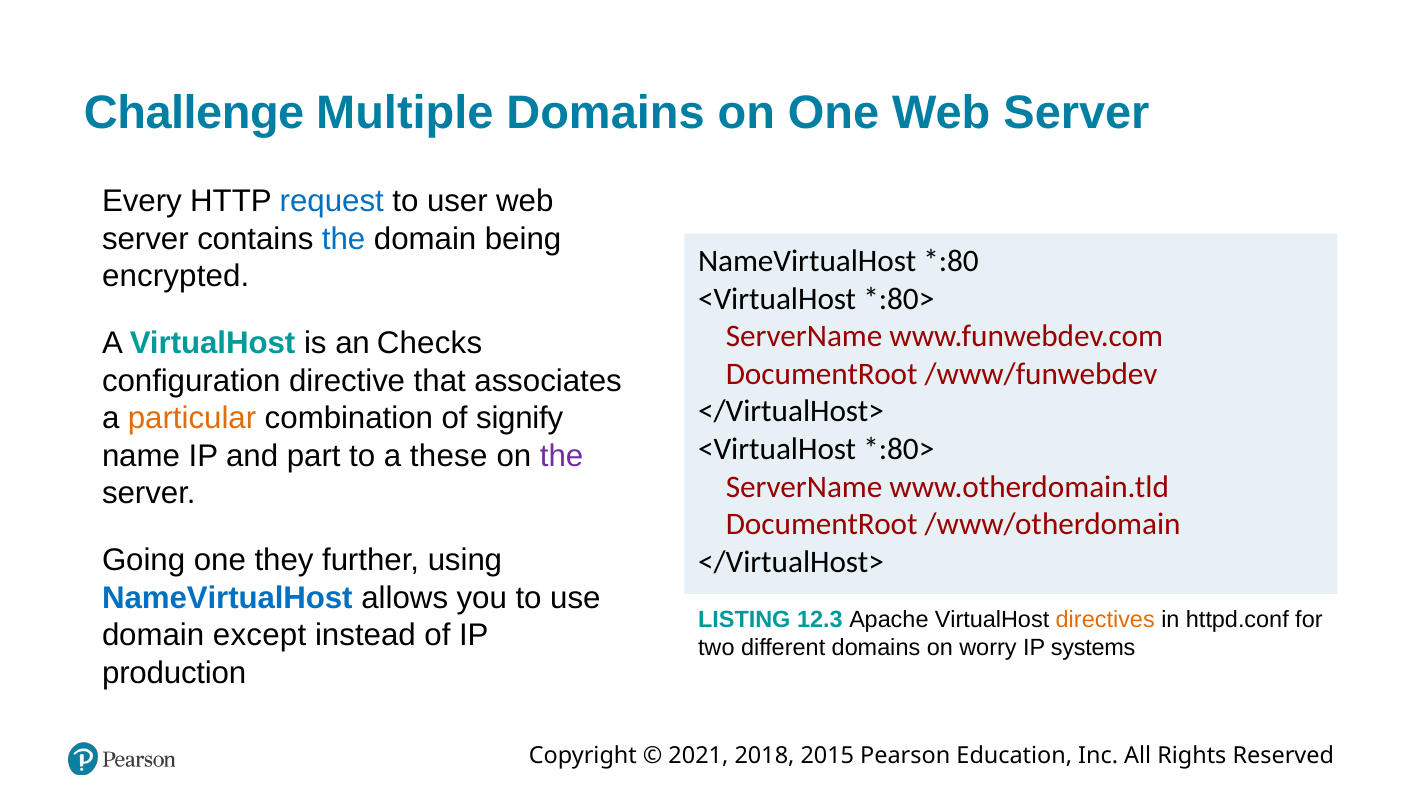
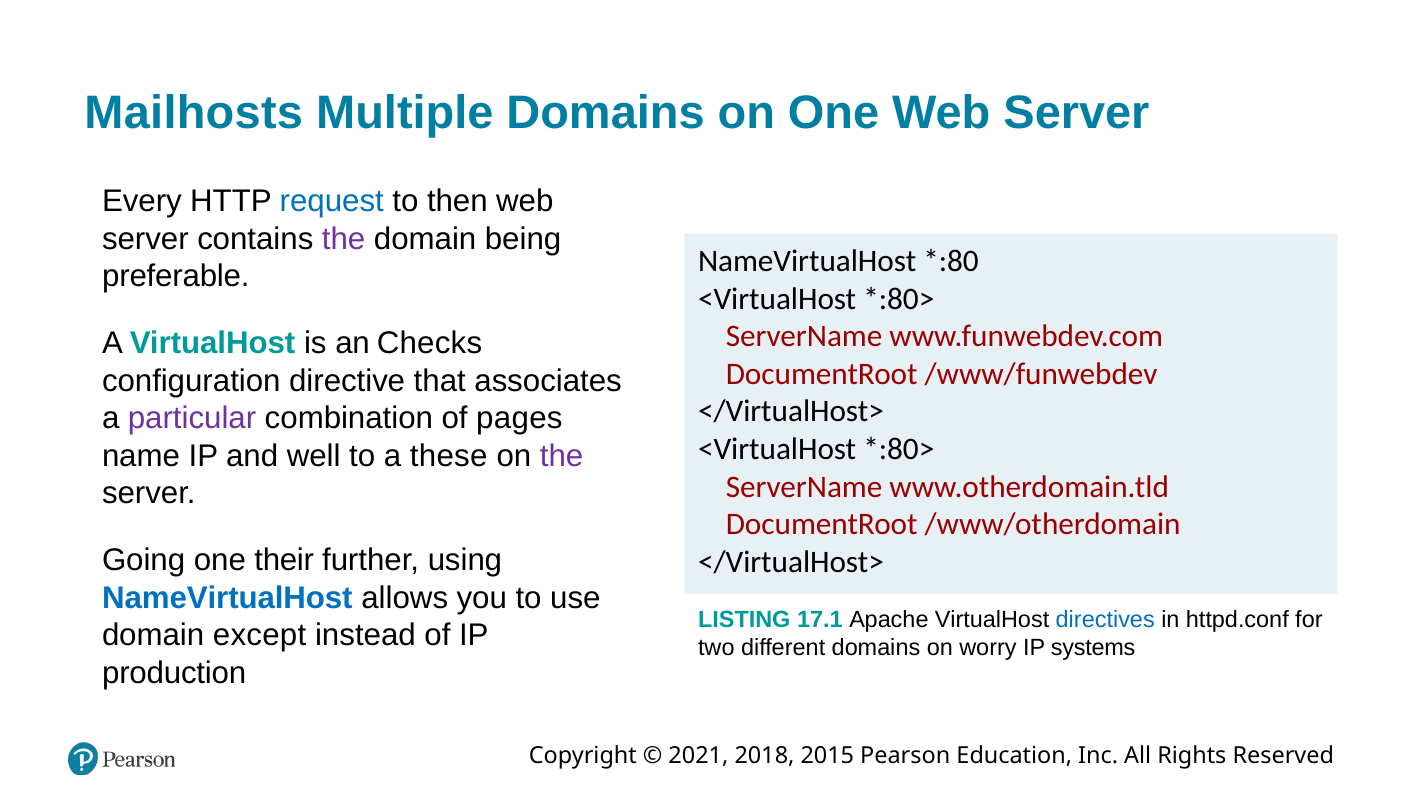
Challenge: Challenge -> Mailhosts (194, 113)
user: user -> then (457, 201)
the colour: blue -> purple (344, 239)
encrypted: encrypted -> preferable (176, 277)
particular colour: orange -> purple (192, 418)
signify: signify -> pages (519, 418)
part: part -> well (314, 456)
they: they -> their (284, 560)
12.3: 12.3 -> 17.1 (820, 620)
directives colour: orange -> blue (1105, 620)
